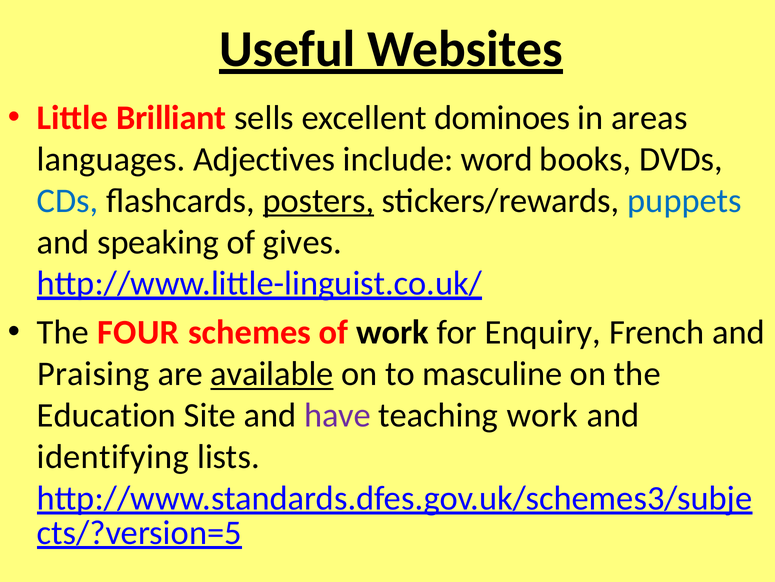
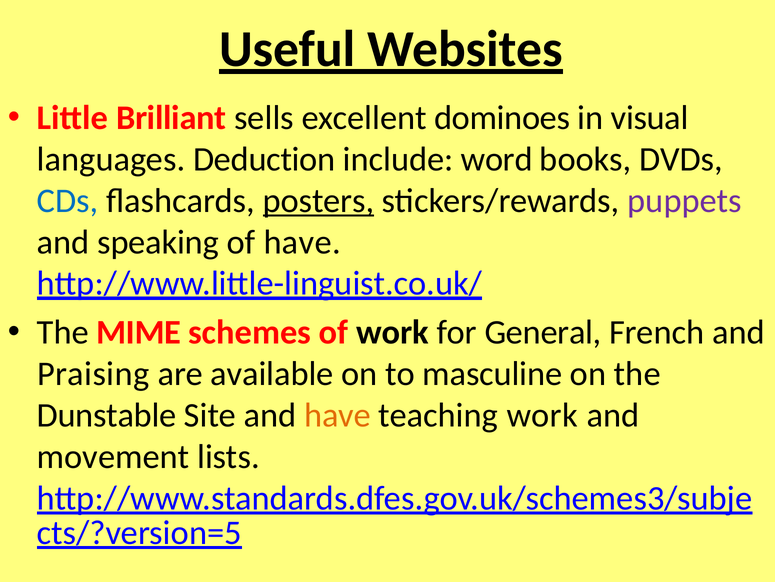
areas: areas -> visual (650, 118)
Adjectives: Adjectives -> Deduction (264, 159)
puppets colour: blue -> purple (685, 200)
of gives: gives -> have (302, 242)
FOUR: FOUR -> MIME (139, 332)
Enquiry: Enquiry -> General (543, 332)
available underline: present -> none (272, 374)
Education: Education -> Dunstable (107, 415)
have colour: purple -> orange (337, 415)
identifying: identifying -> movement (113, 456)
